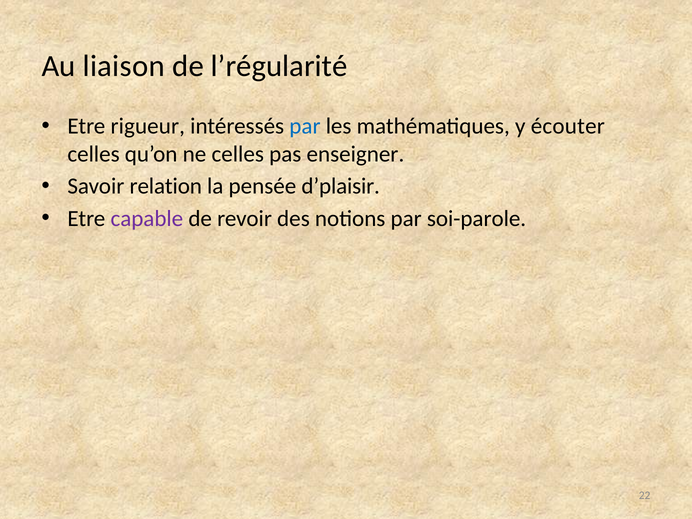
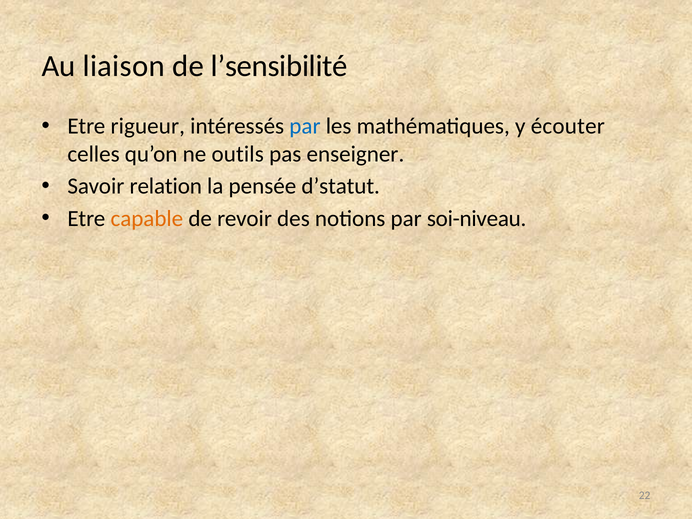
l’régularité: l’régularité -> l’sensibilité (279, 66)
ne celles: celles -> outils (238, 154)
d’plaisir: d’plaisir -> d’statut (341, 186)
capable colour: purple -> orange (147, 218)
soi-parole: soi-parole -> soi-niveau (477, 218)
